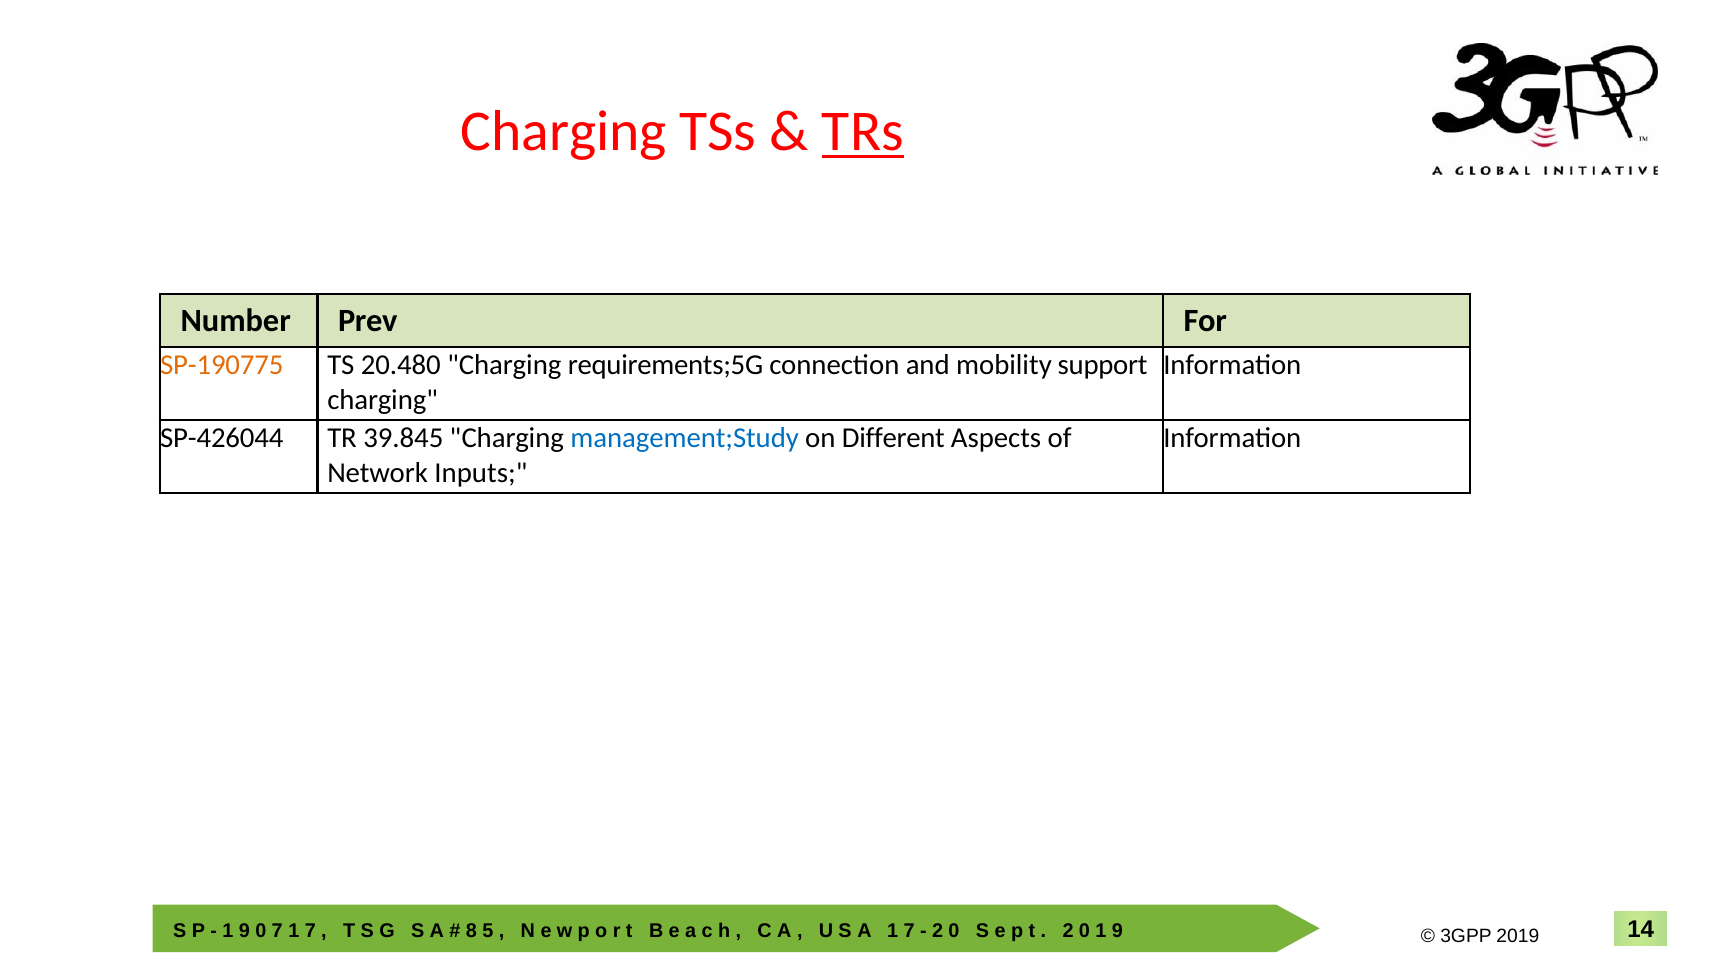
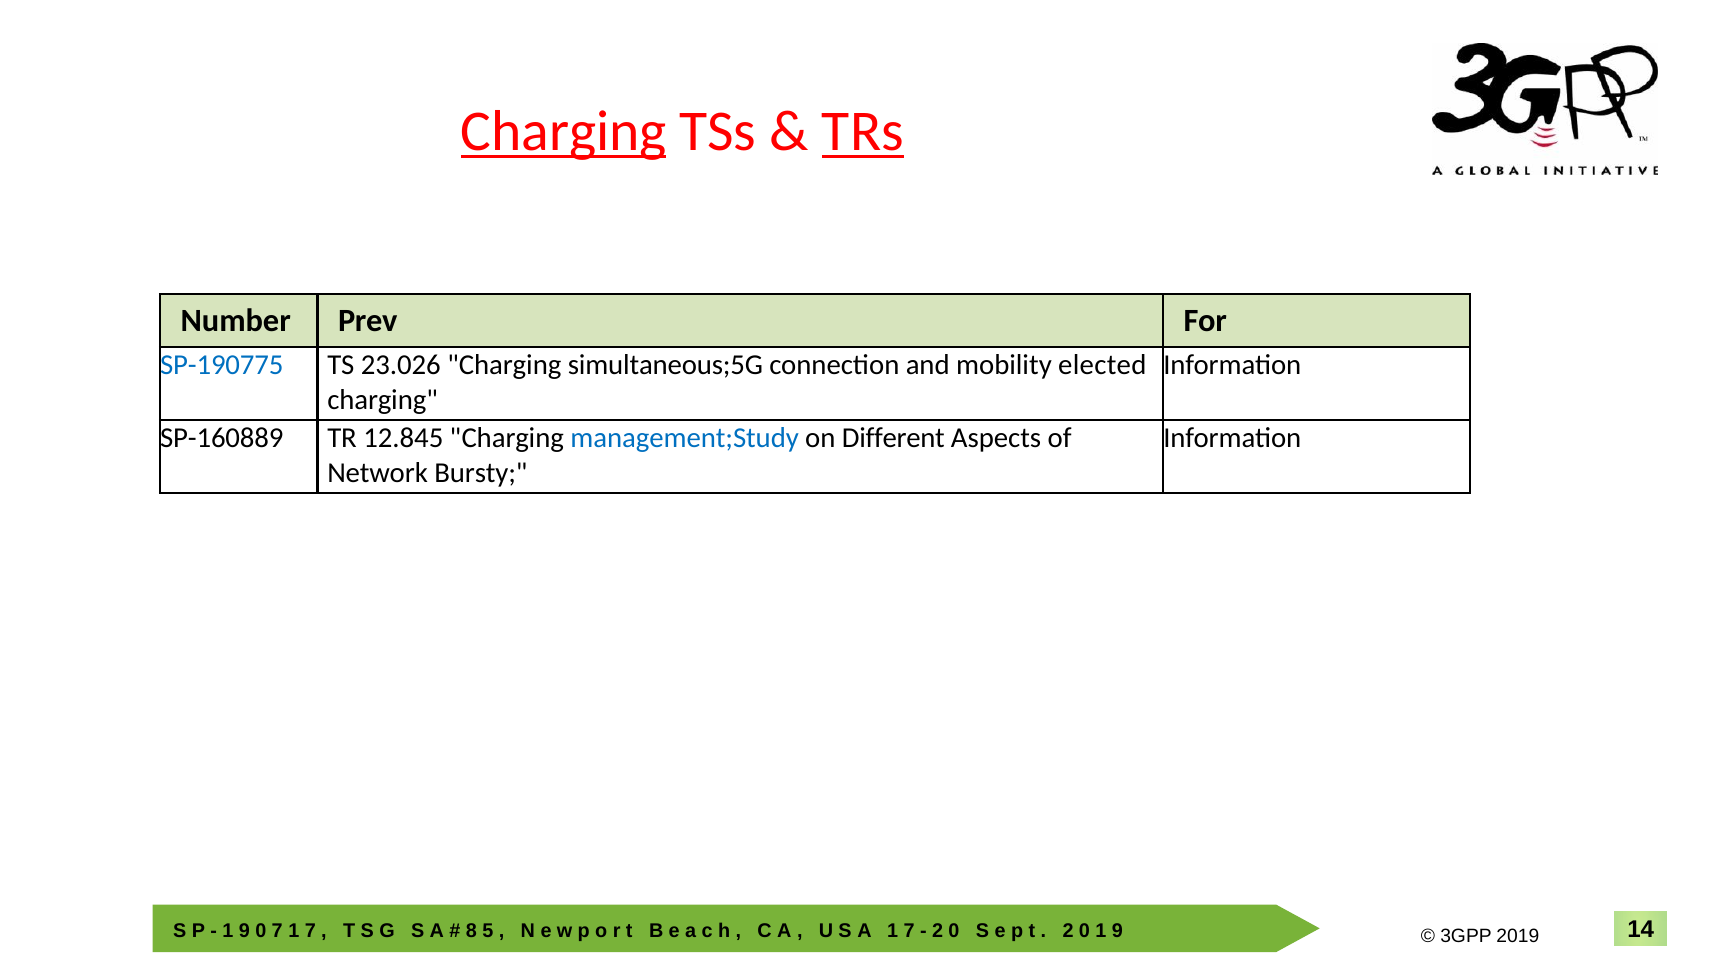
Charging underline: none -> present (564, 132)
SP-190775 colour: orange -> blue (222, 365)
20.480: 20.480 -> 23.026 (401, 365)
requirements;5G: requirements;5G -> simultaneous;5G (665, 365)
support: support -> elected (1102, 365)
SP-426044: SP-426044 -> SP-160889 (222, 438)
39.845: 39.845 -> 12.845 (403, 438)
Inputs: Inputs -> Bursty (481, 473)
